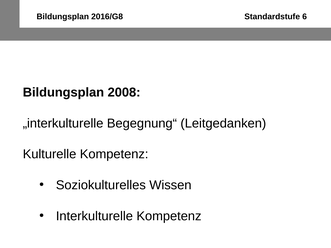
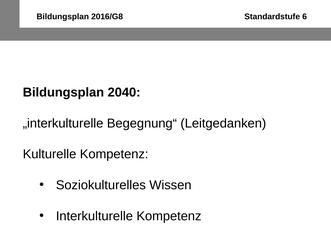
2008: 2008 -> 2040 (124, 93)
